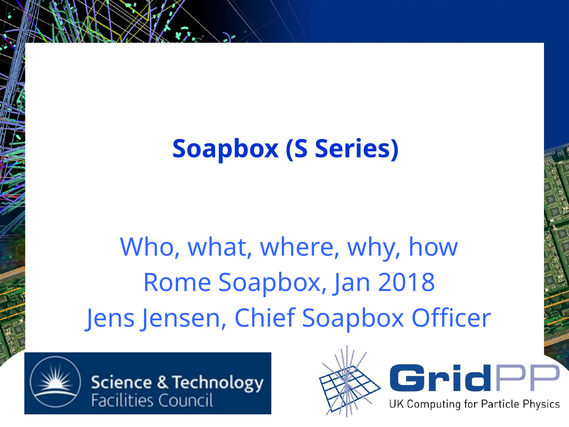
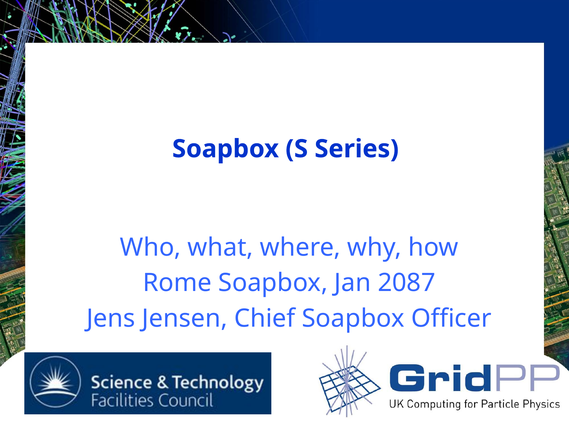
2018: 2018 -> 2087 (407, 283)
